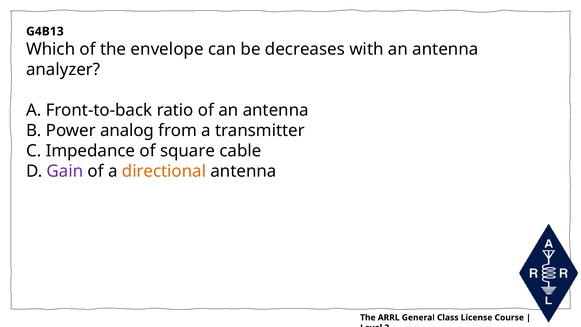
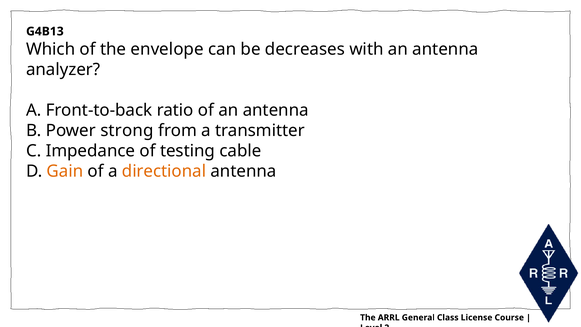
analog: analog -> strong (127, 131)
square: square -> testing (188, 151)
Gain colour: purple -> orange (65, 171)
